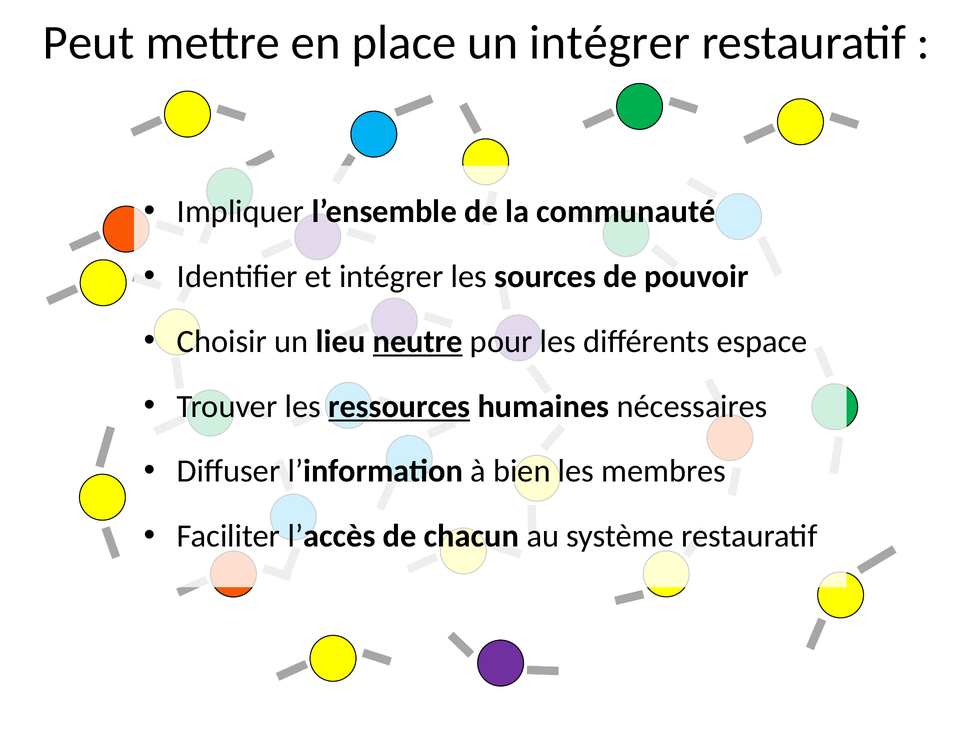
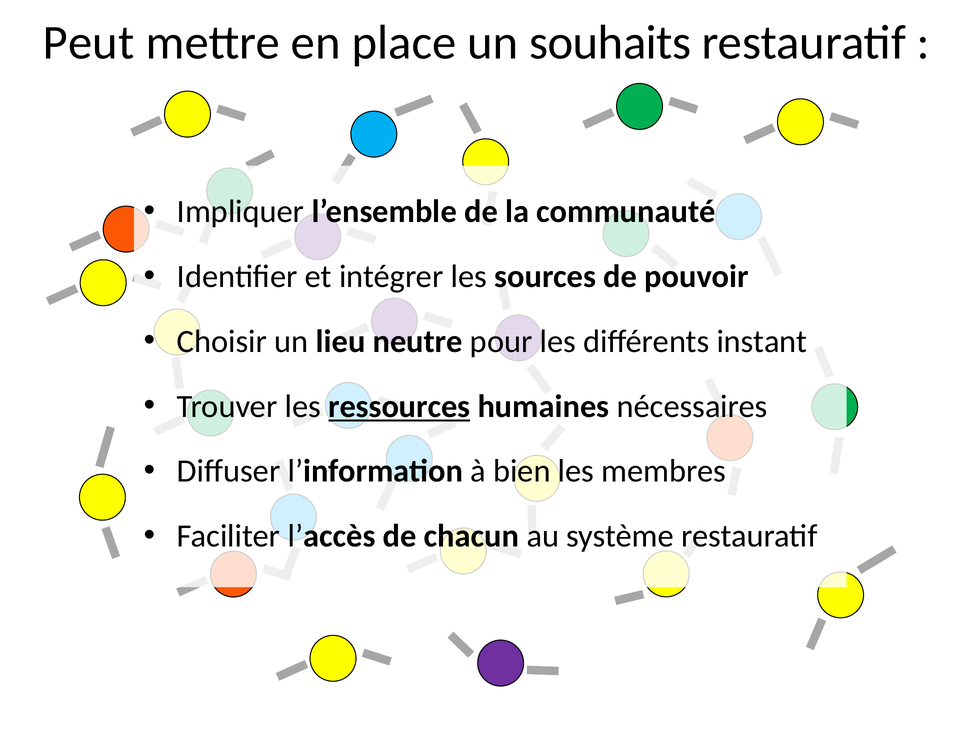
un intégrer: intégrer -> souhaits (610, 43)
neutre underline: present -> none (418, 341)
espace: espace -> instant (762, 341)
